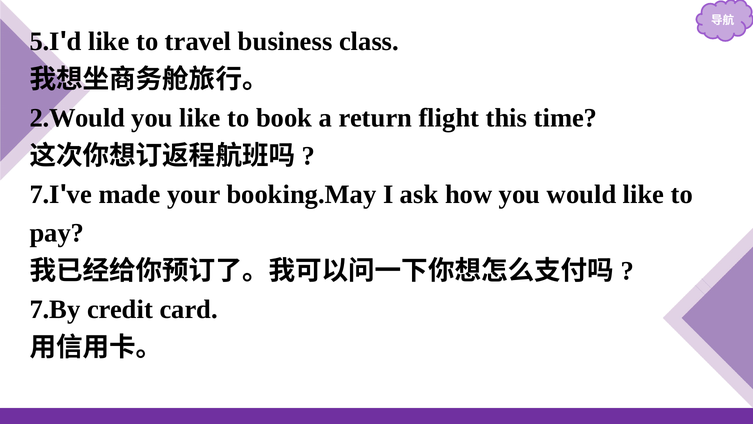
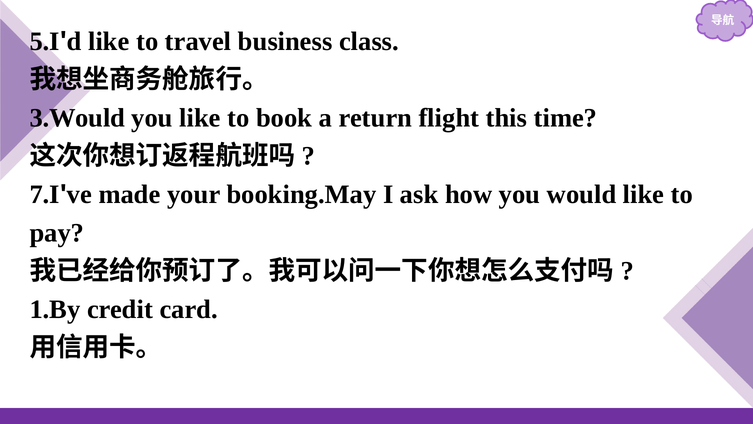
2.Would: 2.Would -> 3.Would (77, 118)
7.By: 7.By -> 1.By (55, 309)
